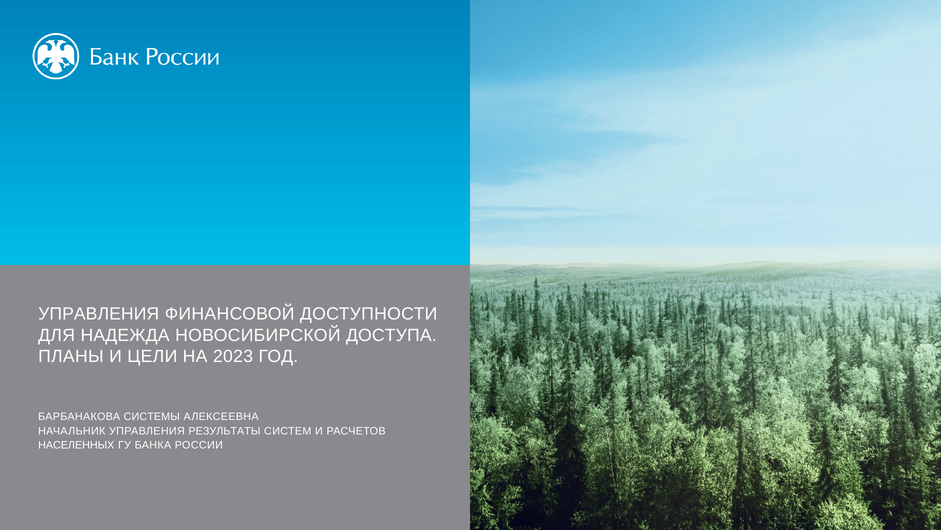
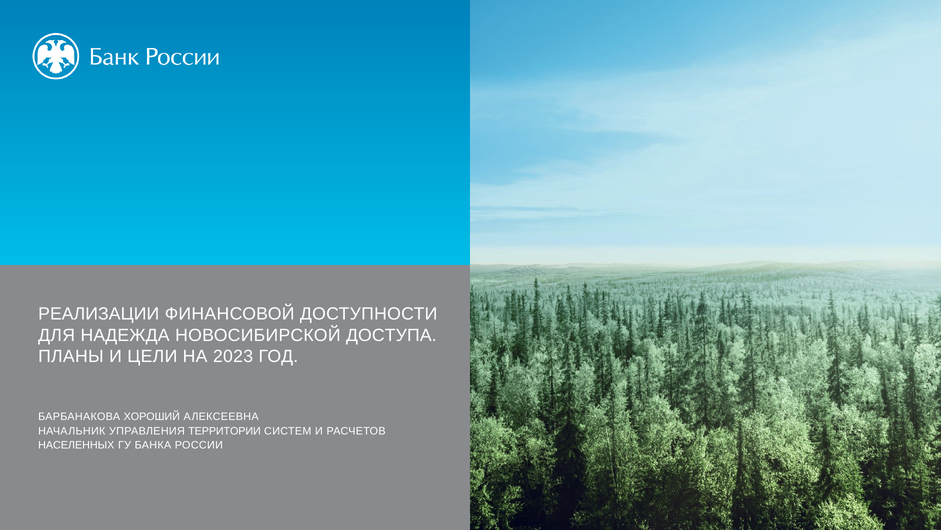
УПРАВЛЕНИЯ: УПРАВЛЕНИЯ -> РЕАЛИЗАЦИИ (99, 314)
СИСТЕМЫ: СИСТЕМЫ -> ХОРОШИЙ (152, 416)
РЕЗУЛЬТАТЫ: РЕЗУЛЬТАТЫ -> ТЕРРИТОРИИ (225, 430)
